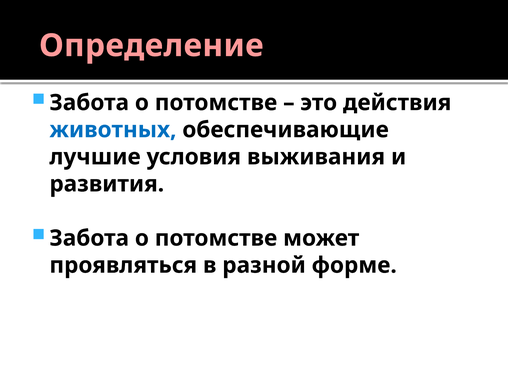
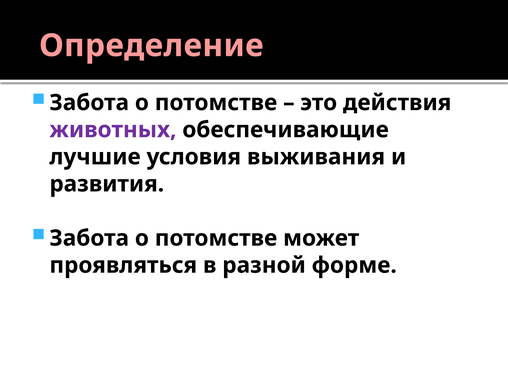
животных colour: blue -> purple (113, 130)
